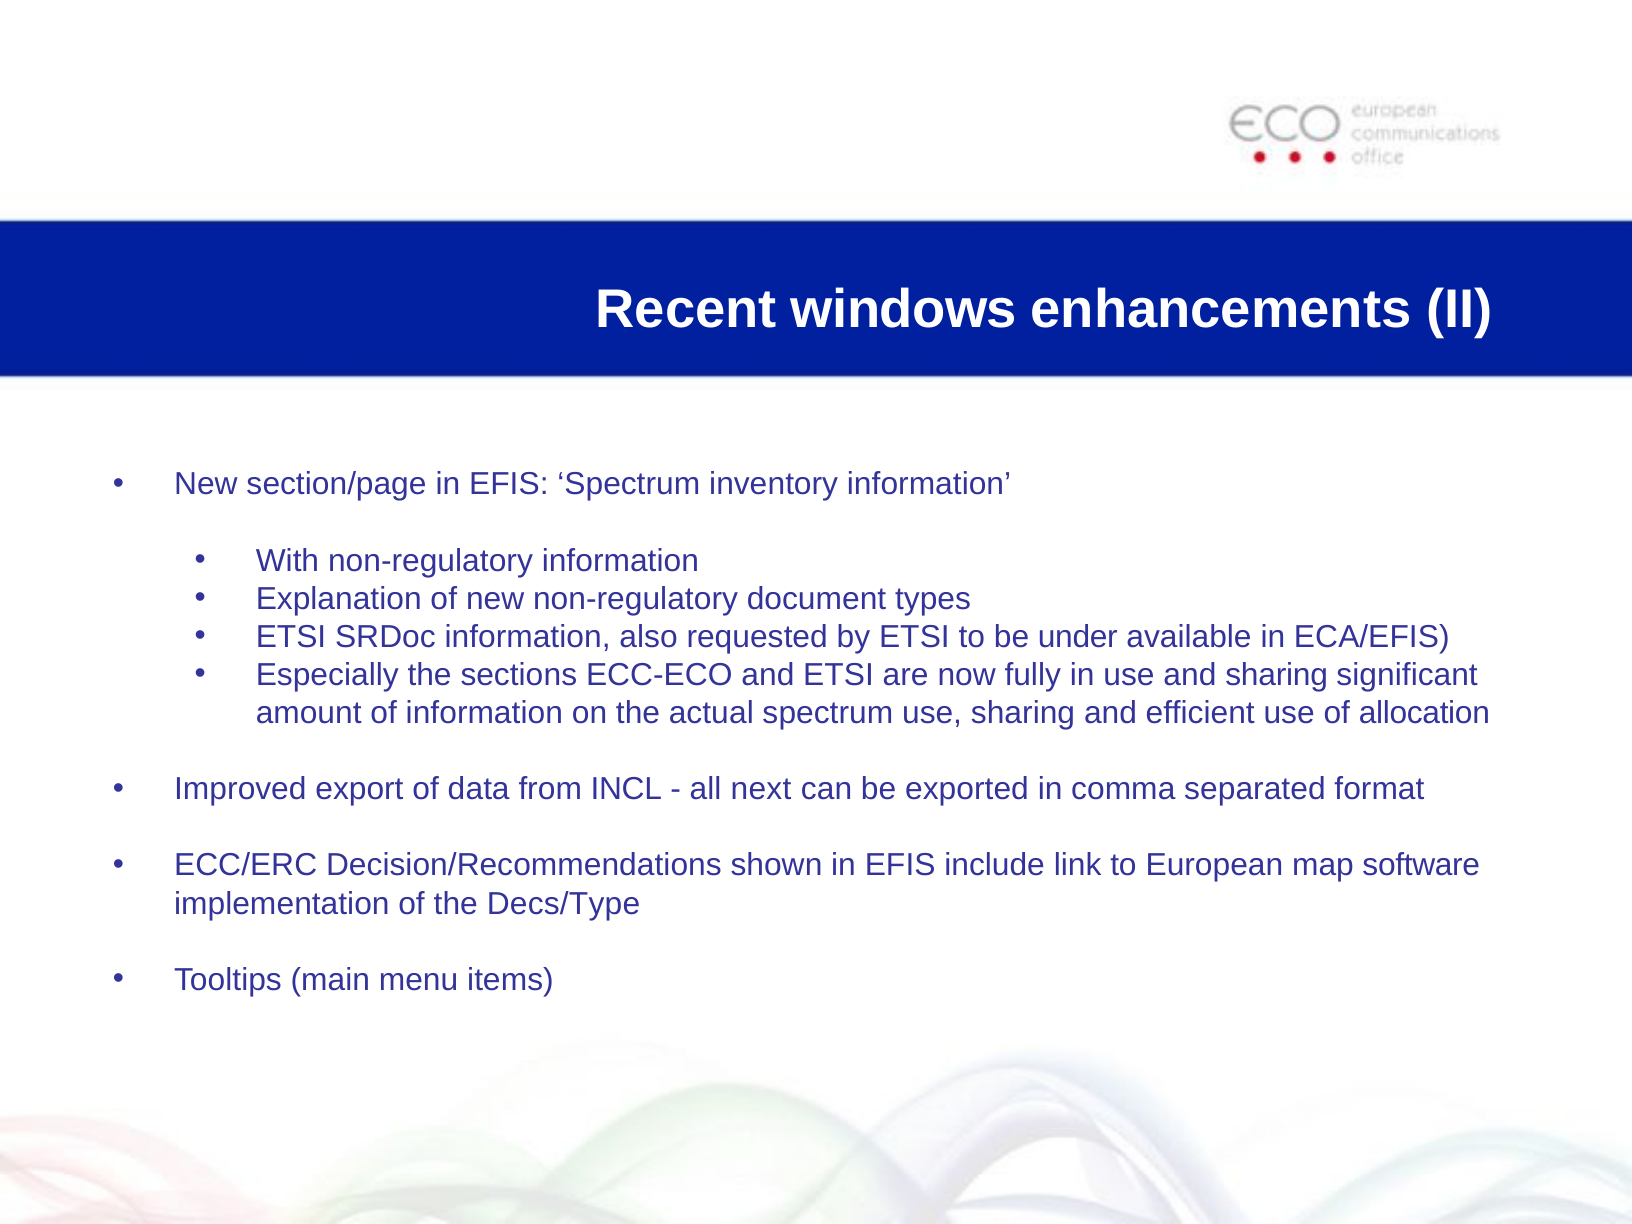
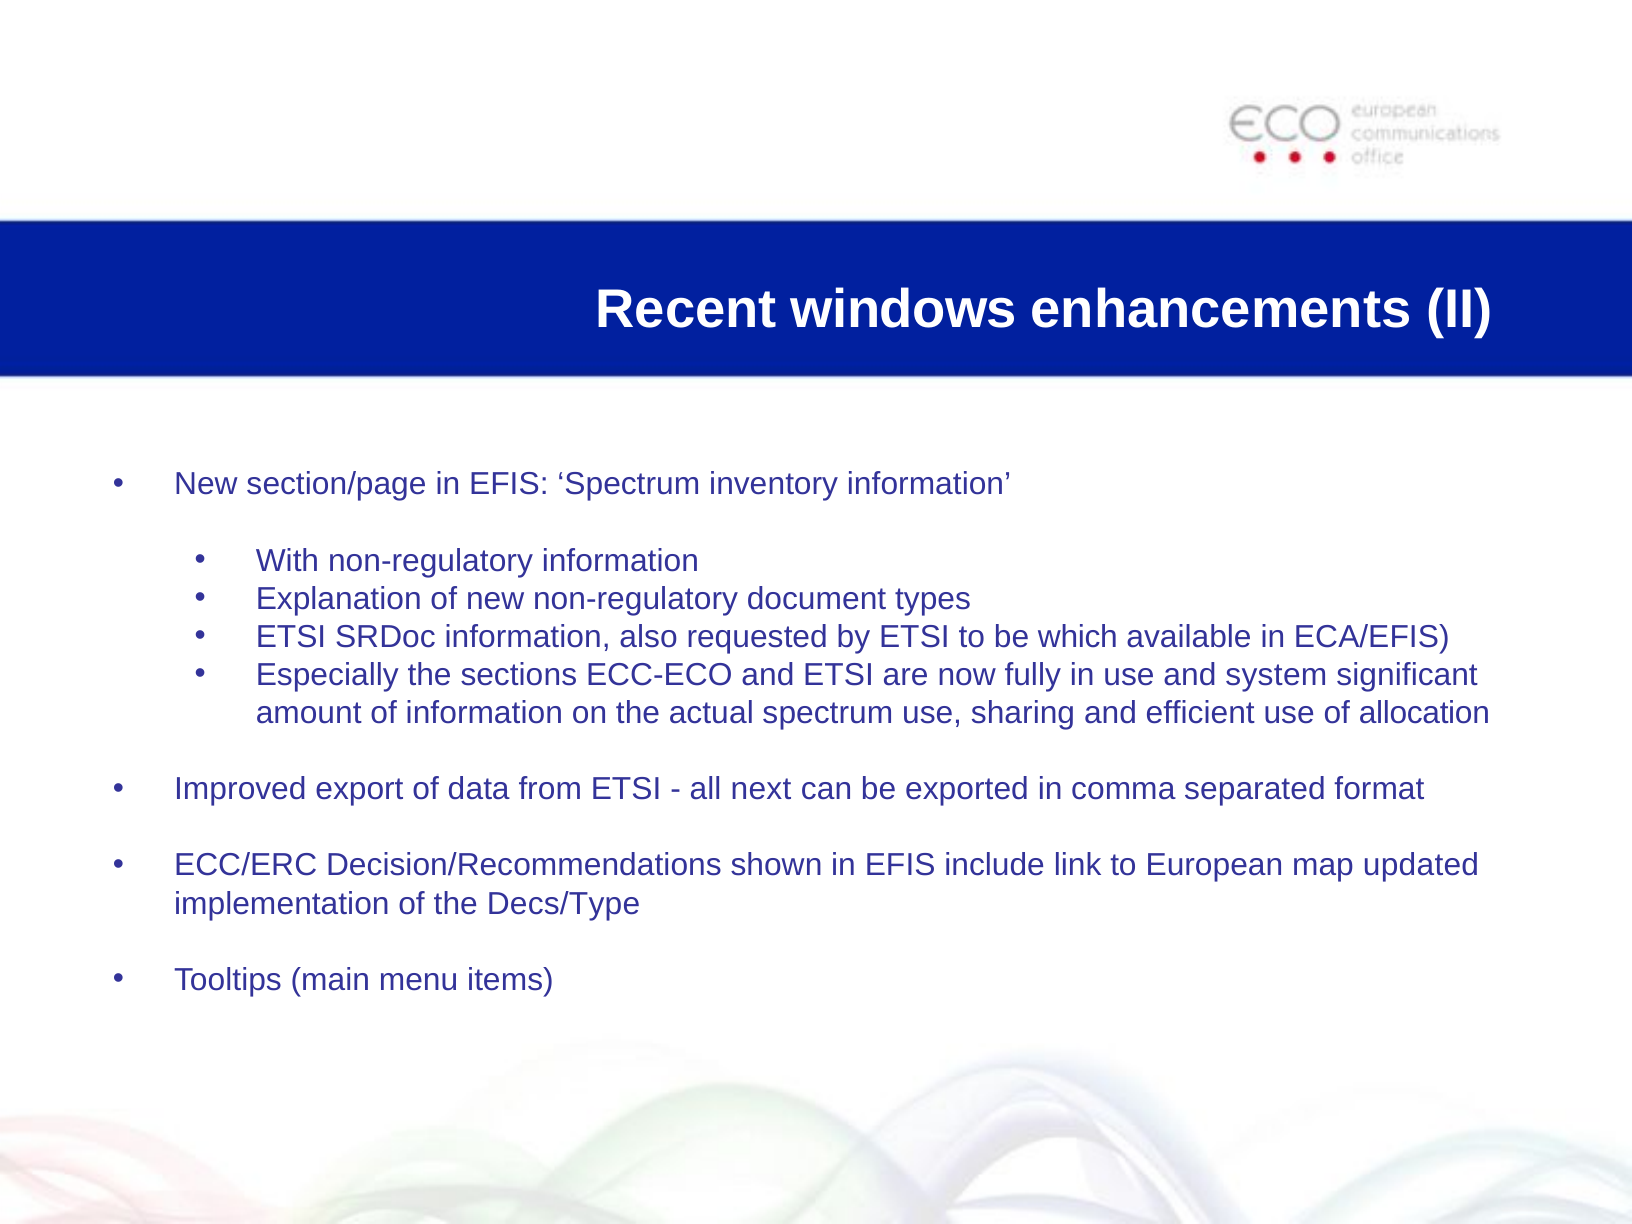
under: under -> which (1078, 637)
and sharing: sharing -> system (1276, 675)
from INCL: INCL -> ETSI (626, 789)
software: software -> updated (1421, 865)
